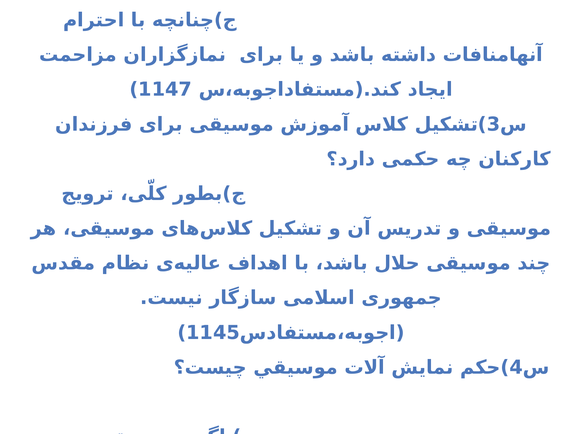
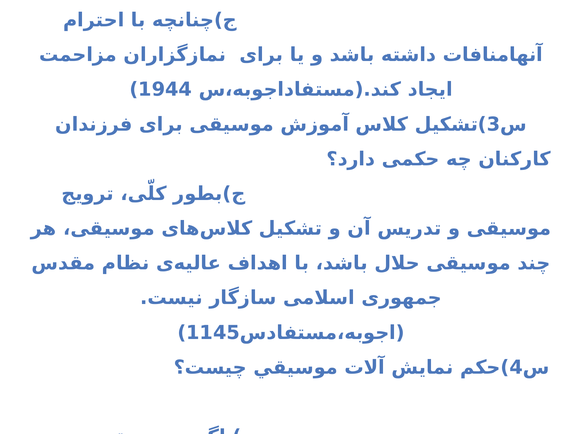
1147: 1147 -> 1944 (165, 90)
